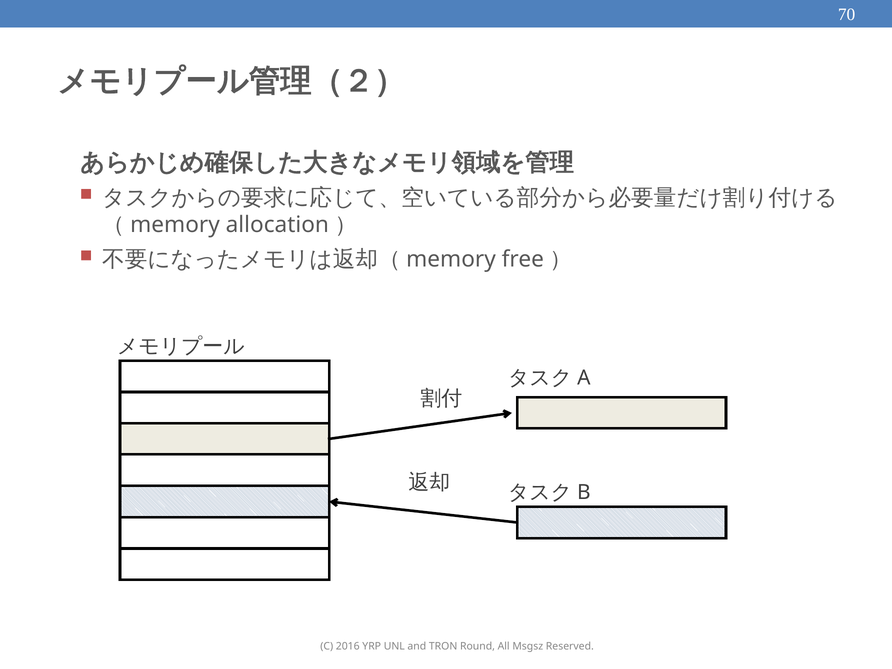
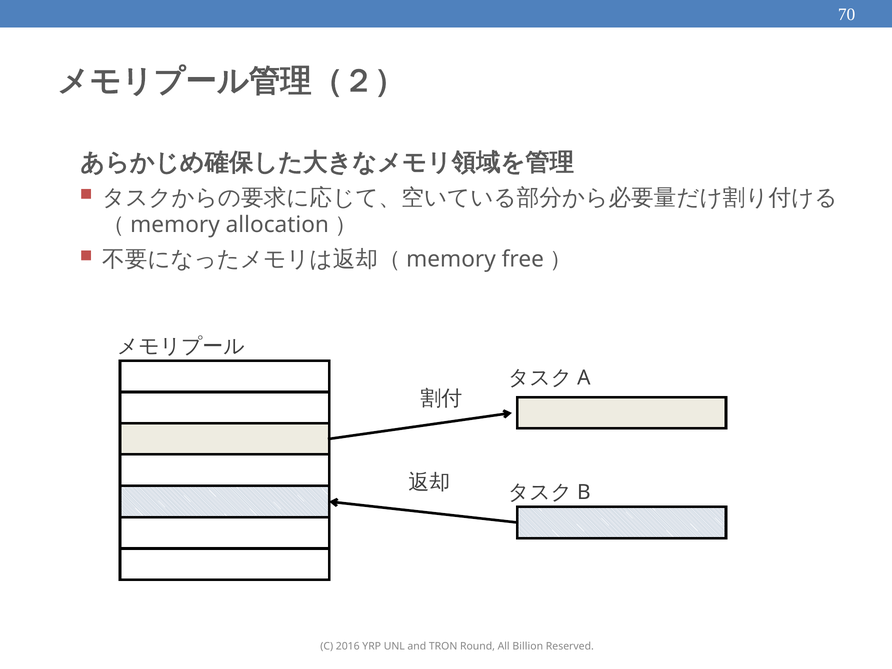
Msgsz: Msgsz -> Billion (528, 647)
